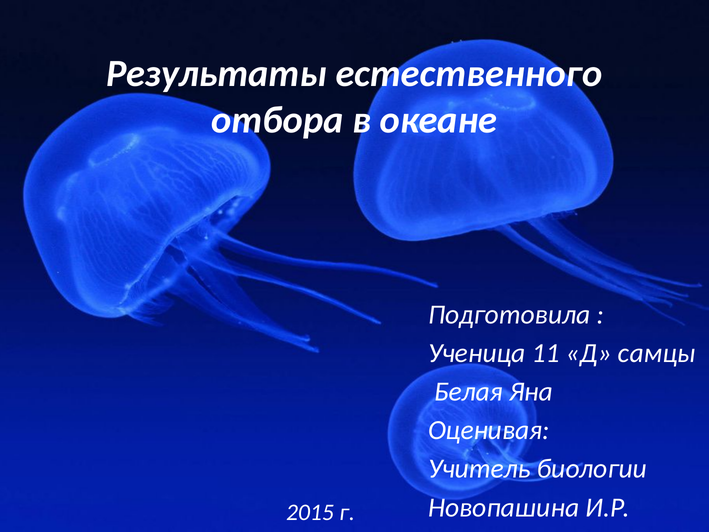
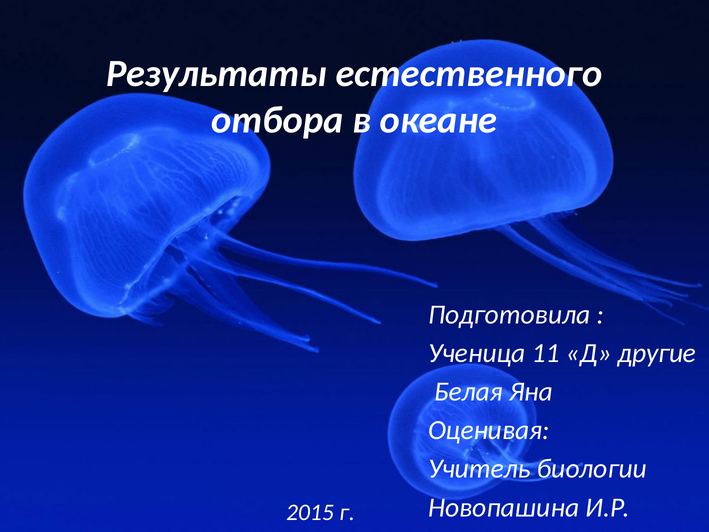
самцы: самцы -> другие (657, 353)
